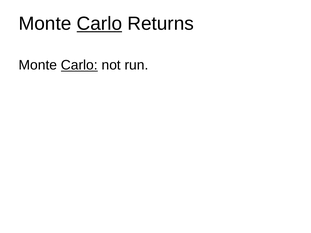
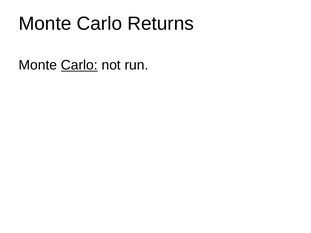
Carlo underline: present -> none (99, 24)
